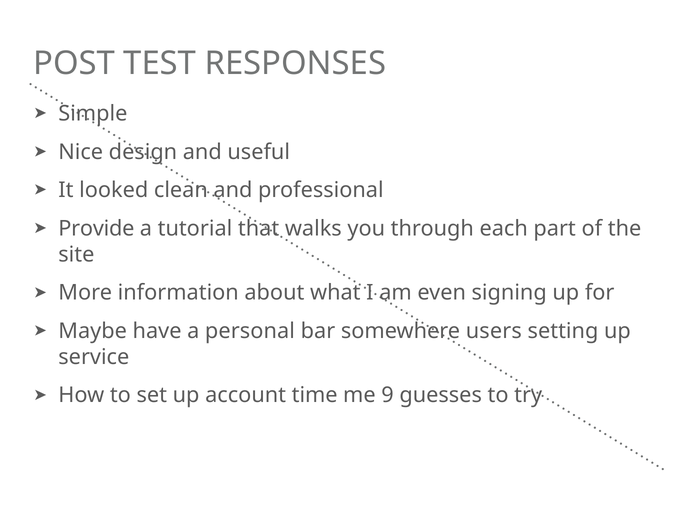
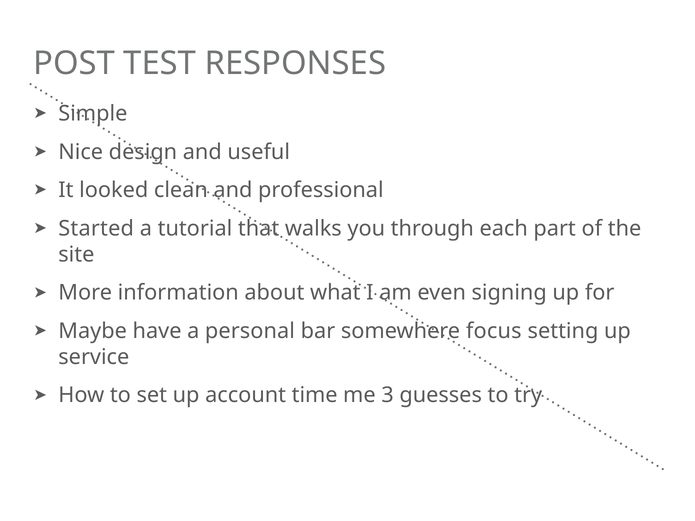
Provide: Provide -> Started (96, 228)
users: users -> focus (494, 331)
9: 9 -> 3 (388, 395)
